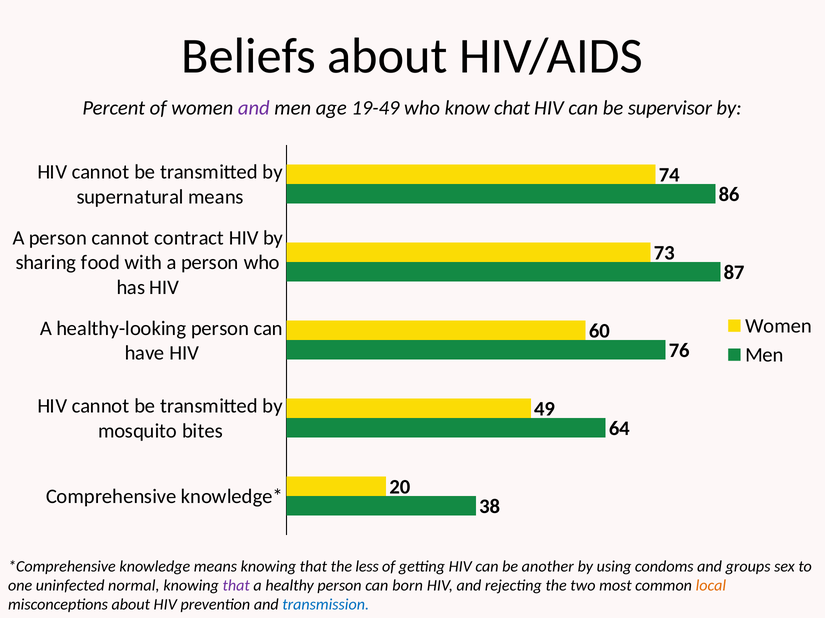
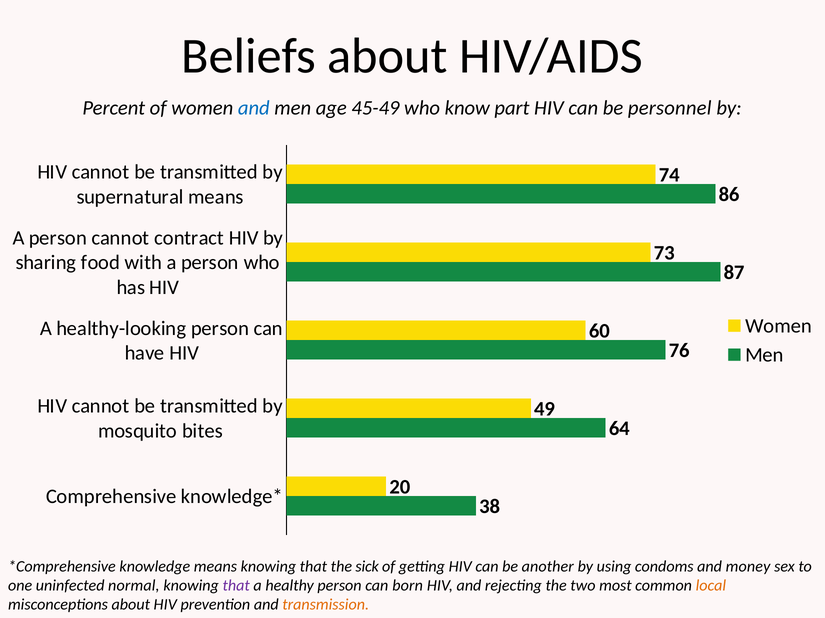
and colour: purple -> blue (254, 108)
19-49: 19-49 -> 45-49 (375, 108)
chat: chat -> part (512, 108)
supervisor: supervisor -> personnel (670, 108)
less: less -> sick (367, 567)
groups: groups -> money (748, 567)
transmission colour: blue -> orange (326, 605)
